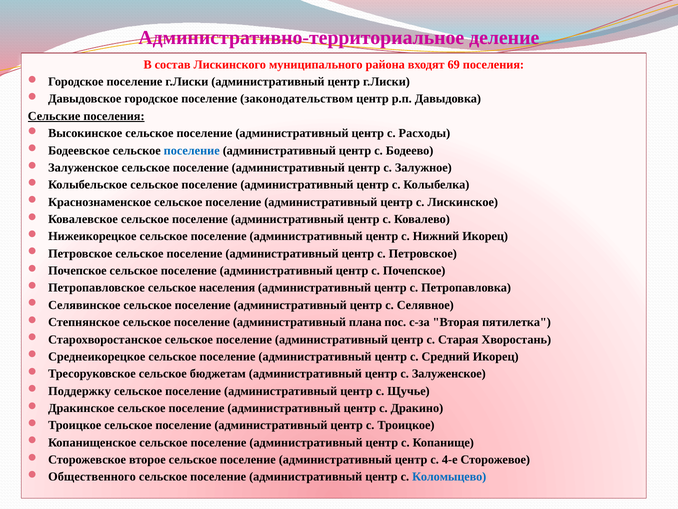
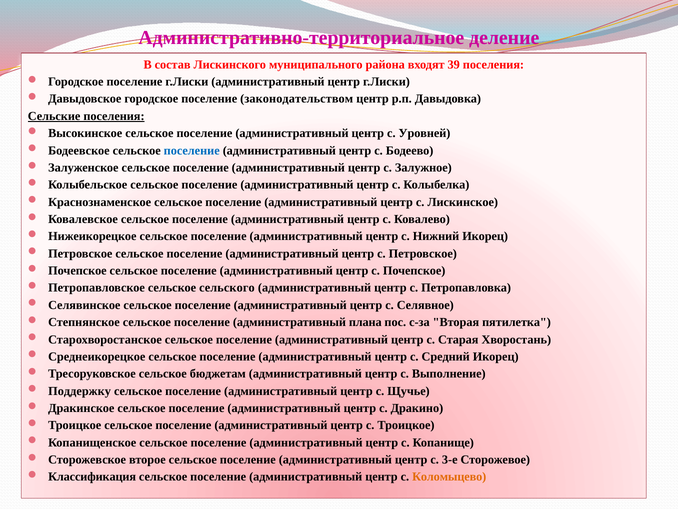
69: 69 -> 39 (454, 65)
Расходы: Расходы -> Уровней (424, 133)
населения: населения -> сельского (227, 288)
с Залуженское: Залуженское -> Выполнение (449, 373)
4-е: 4-е -> 3-е (450, 459)
Общественного: Общественного -> Классификация (92, 476)
Коломыцево colour: blue -> orange (449, 476)
